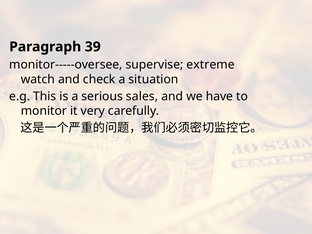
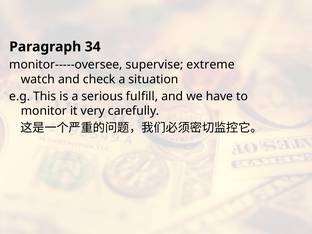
39: 39 -> 34 (93, 47)
sales: sales -> fulfill (142, 96)
